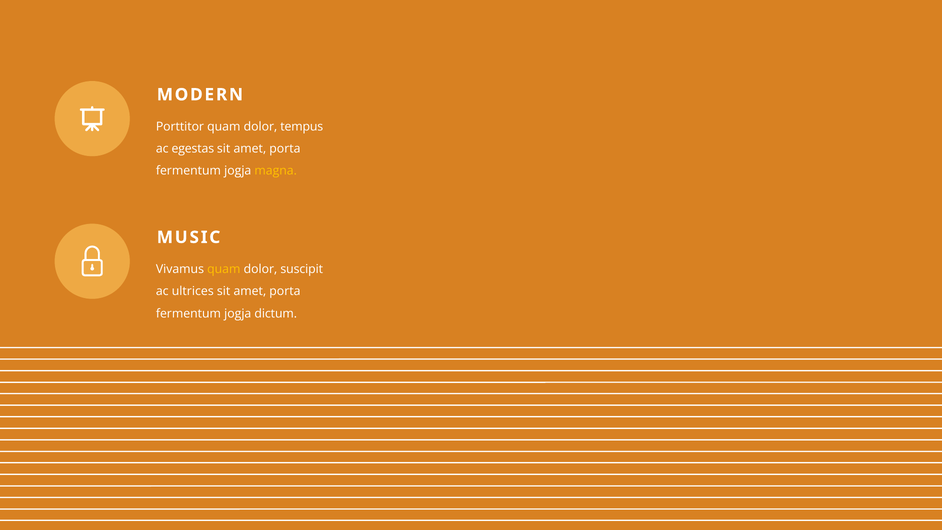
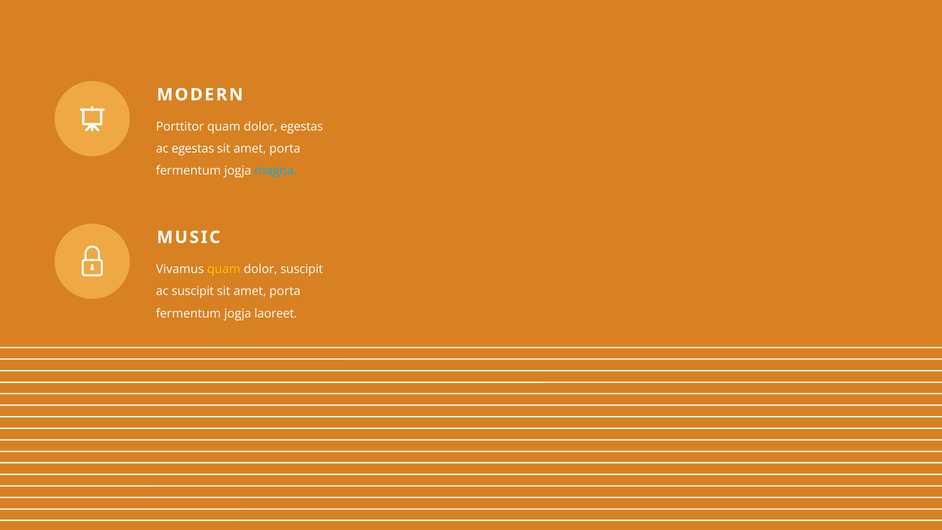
dolor tempus: tempus -> egestas (302, 127)
magna colour: yellow -> light blue (276, 171)
ac ultrices: ultrices -> suscipit (193, 291)
dictum: dictum -> laoreet (276, 313)
